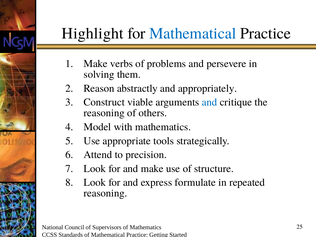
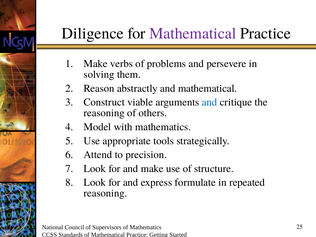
Highlight: Highlight -> Diligence (93, 33)
Mathematical colour: blue -> purple (193, 33)
and appropriately: appropriately -> mathematical (208, 88)
